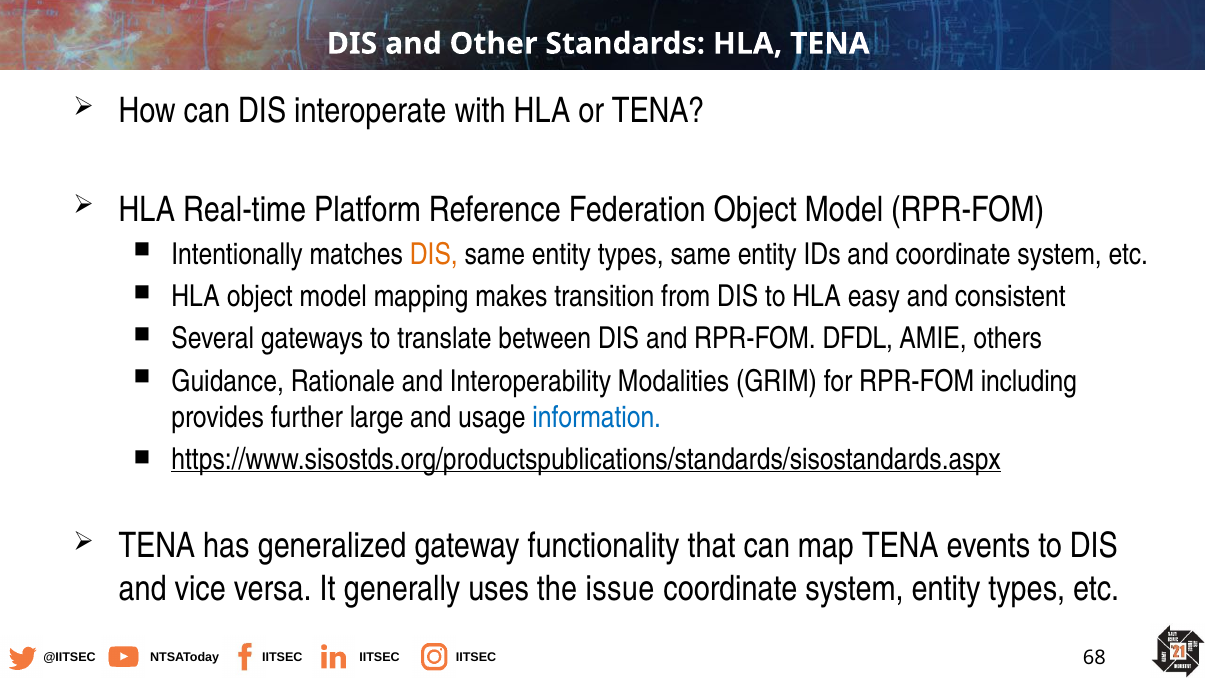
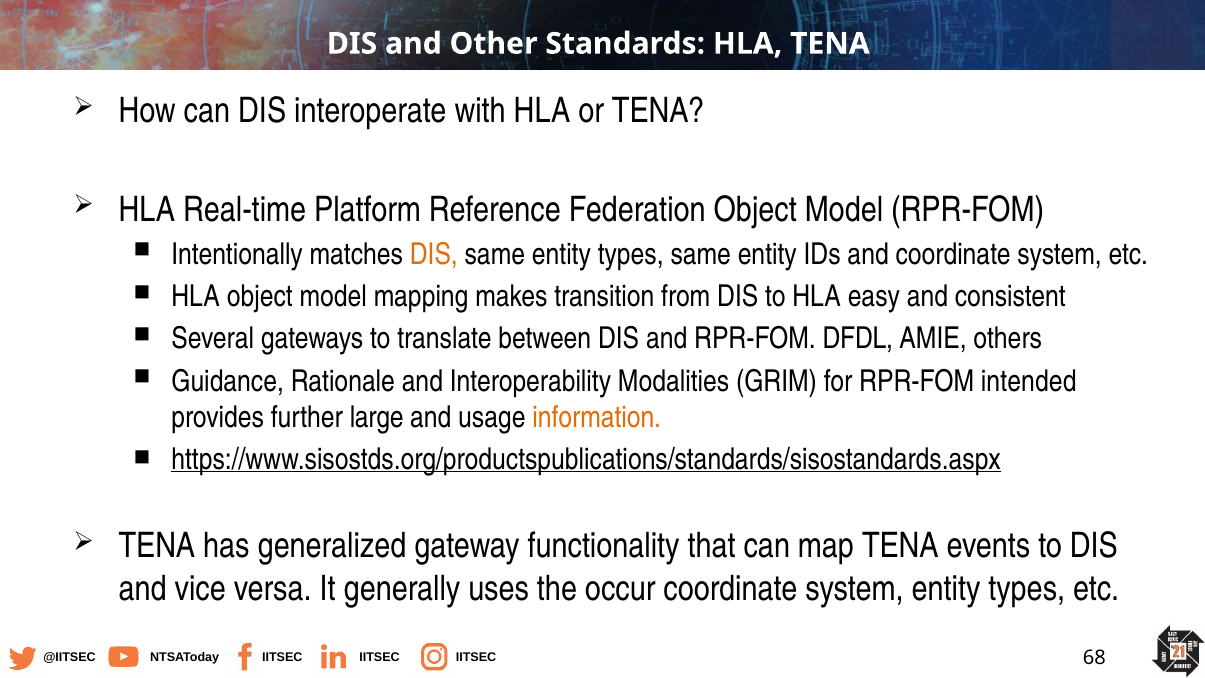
including: including -> intended (1029, 381)
information colour: blue -> orange (597, 417)
issue: issue -> occur (620, 588)
